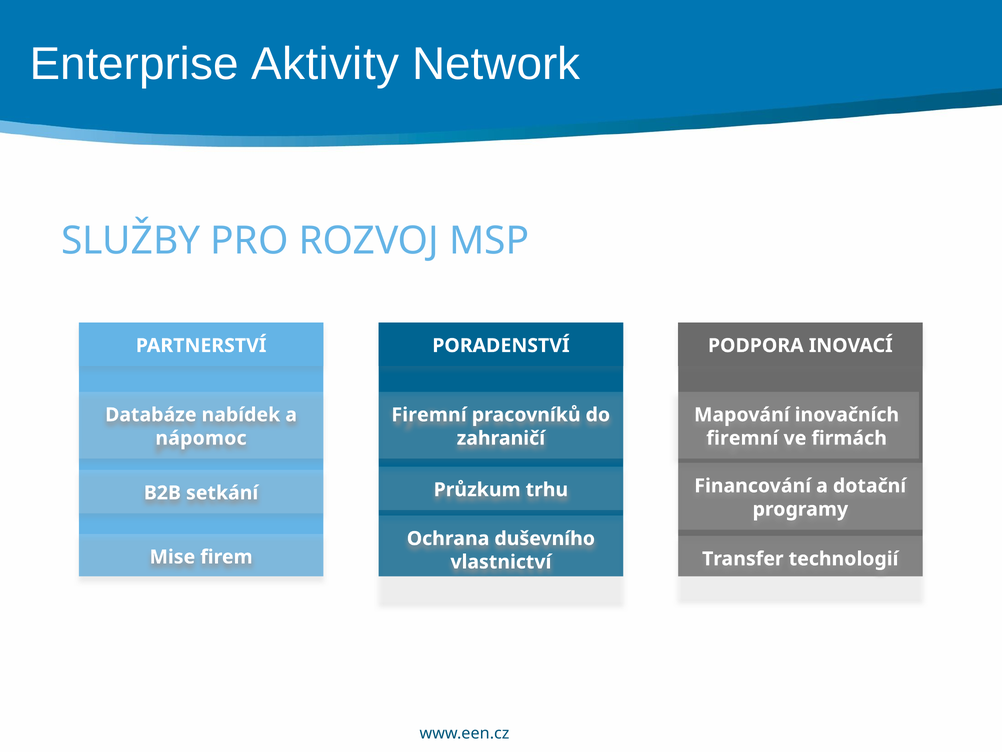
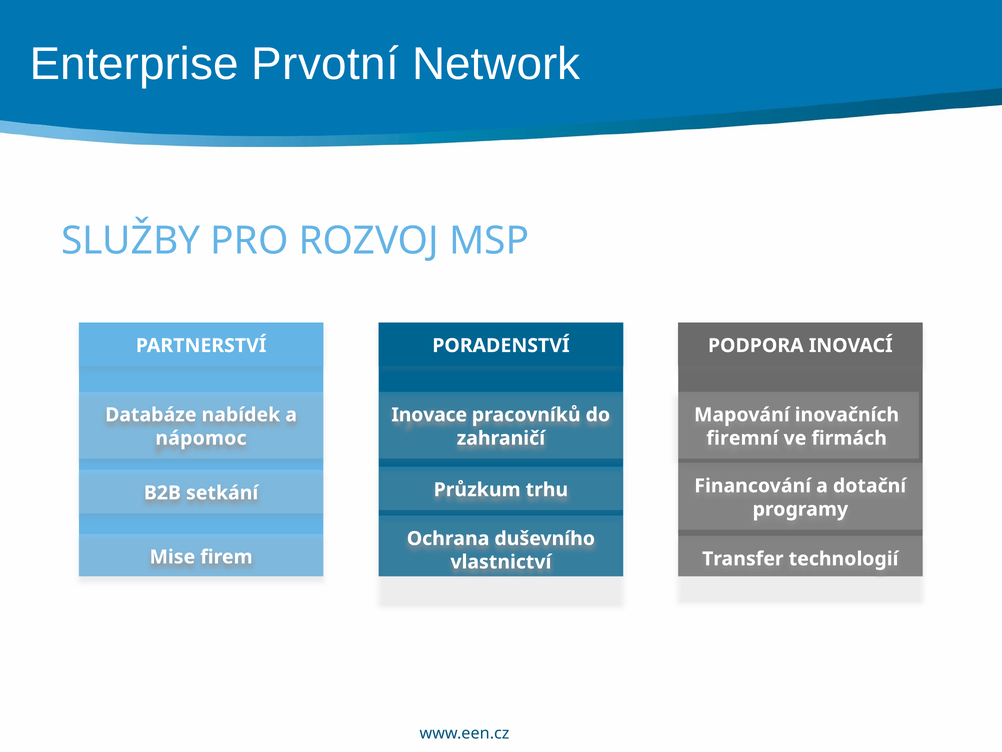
Aktivity: Aktivity -> Prvotní (325, 64)
Firemní: Firemní -> Inovace (429, 415)
